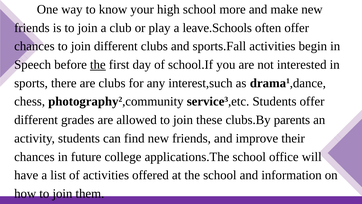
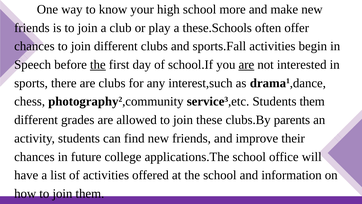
leave.Schools: leave.Schools -> these.Schools (217, 28)
are underline: none -> present (246, 65)
Students offer: offer -> them (312, 101)
